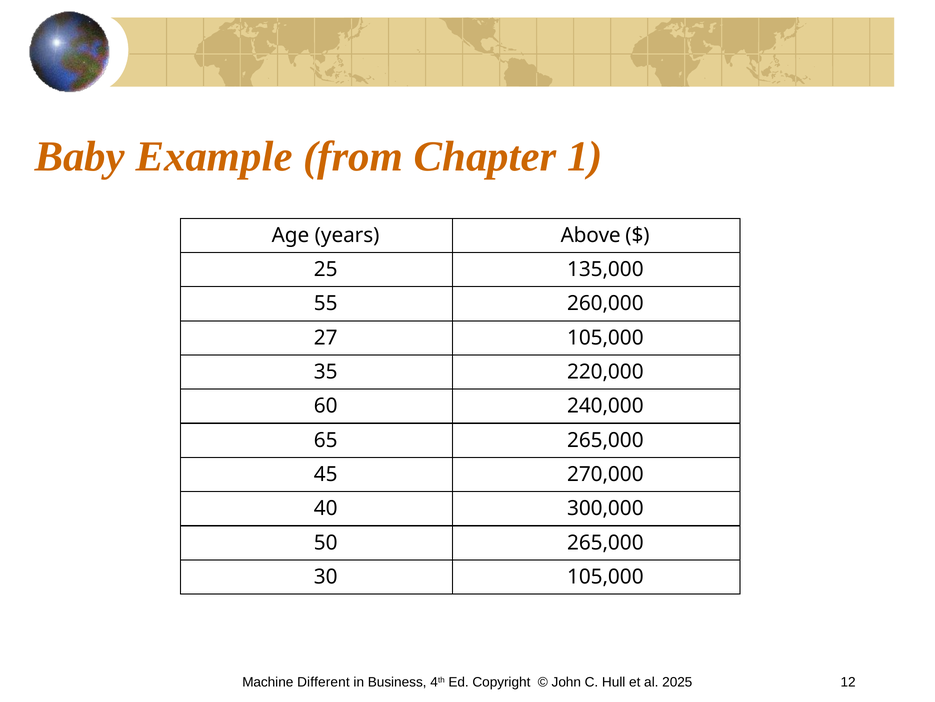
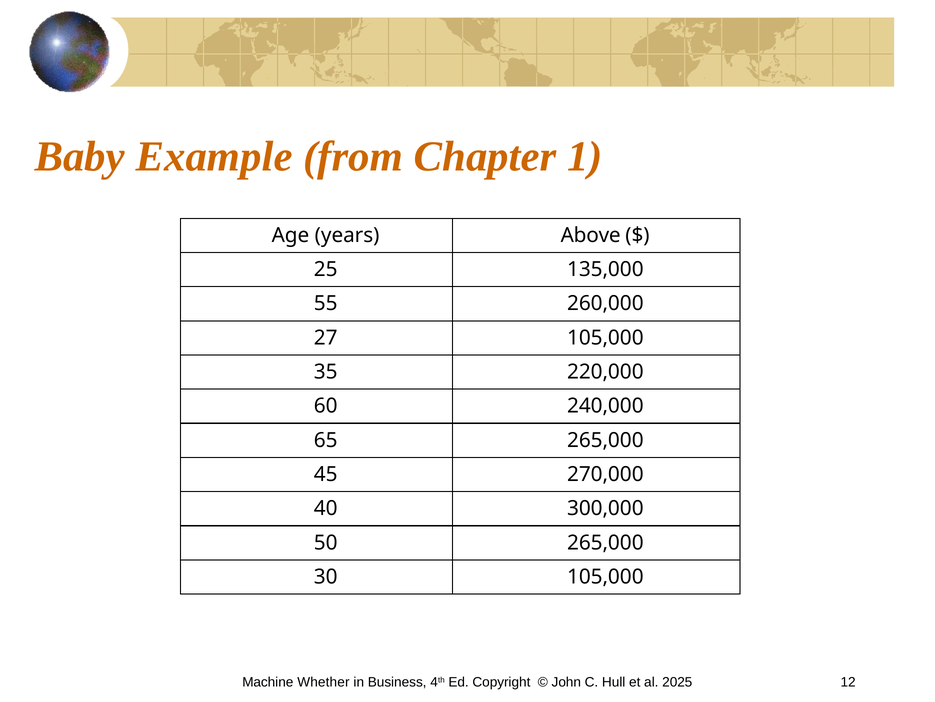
Different: Different -> Whether (323, 682)
